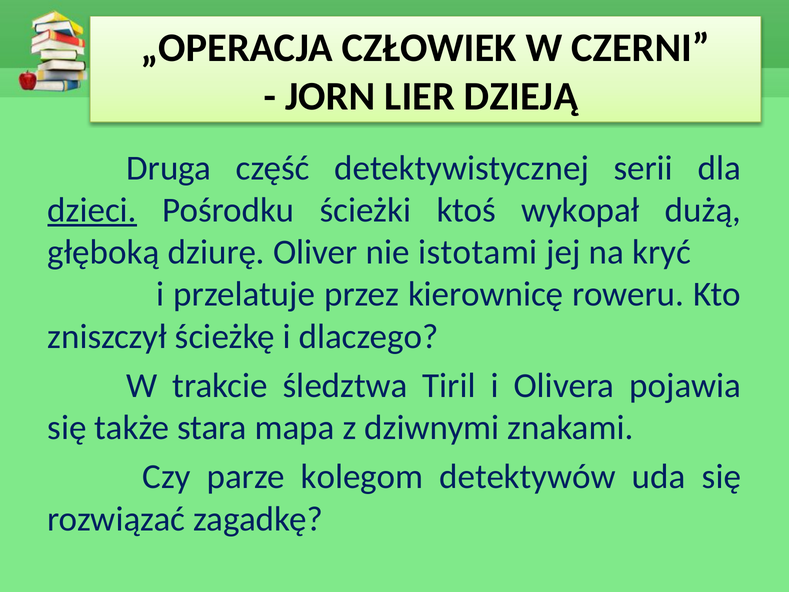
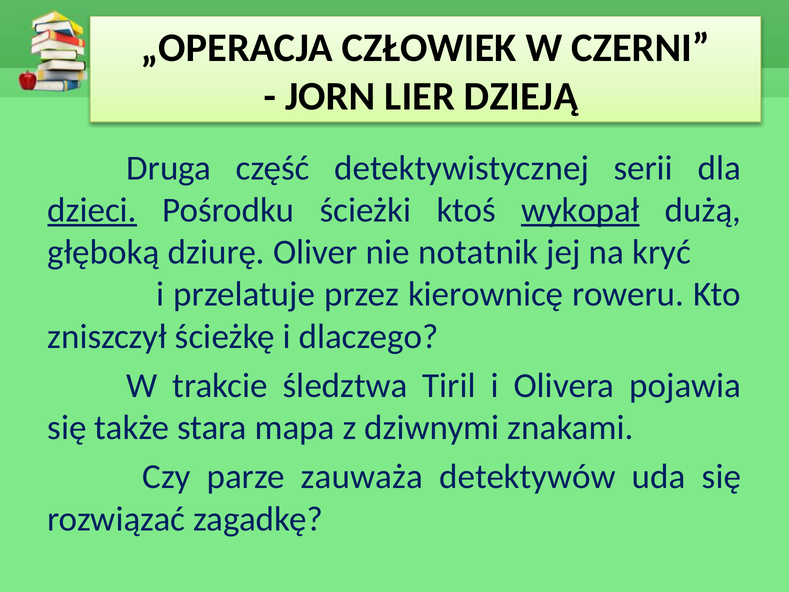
wykopał underline: none -> present (580, 210)
istotami: istotami -> notatnik (478, 252)
kolegom: kolegom -> zauważa (362, 477)
